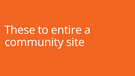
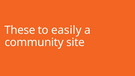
entire: entire -> easily (66, 30)
